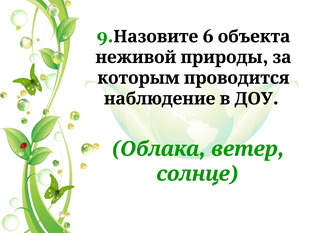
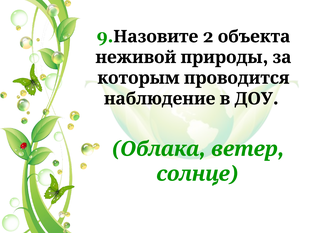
6: 6 -> 2 (208, 37)
